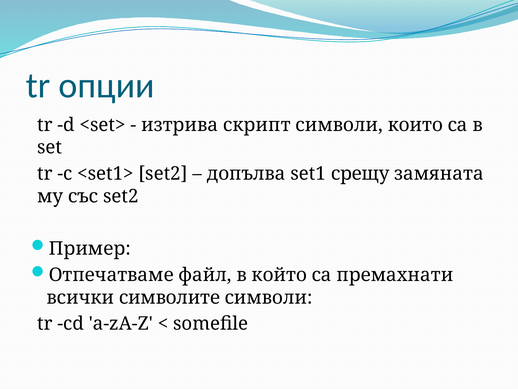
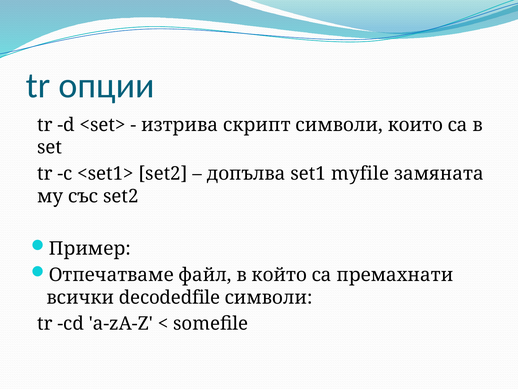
срещу: срещу -> myfile (360, 173)
символите: символите -> decodedfile (170, 297)
